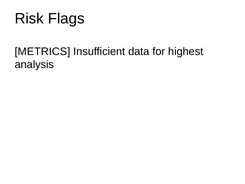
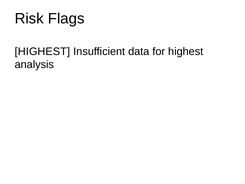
METRICS: METRICS -> HIGHEST (42, 51)
